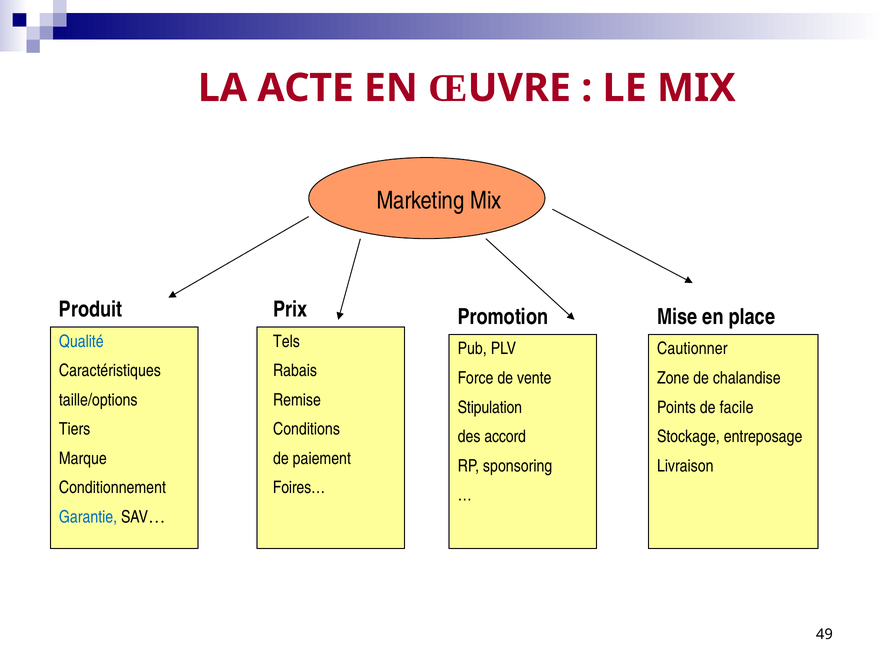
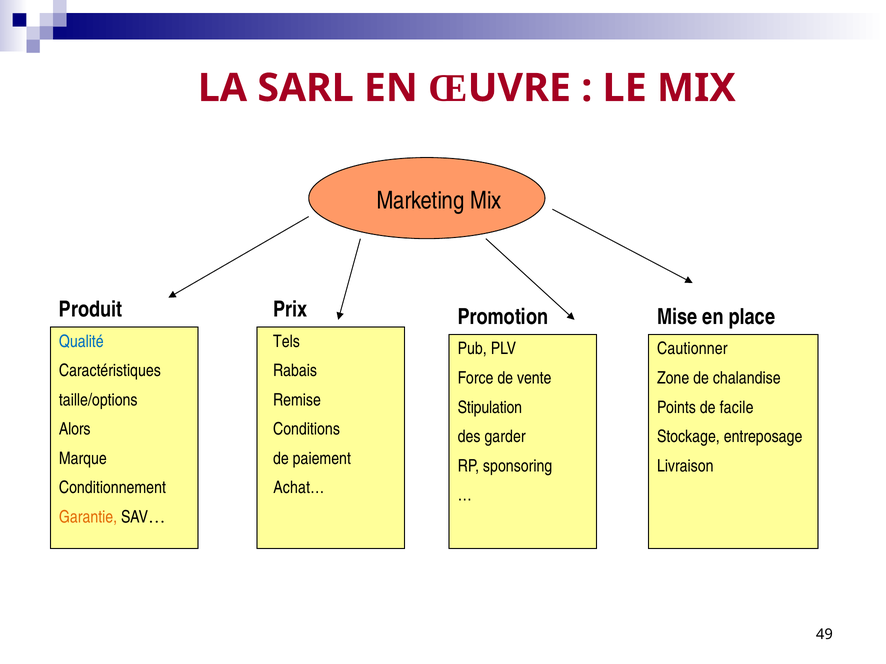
ACTE: ACTE -> SARL (306, 88)
Tiers: Tiers -> Alors (75, 430)
accord: accord -> garder (505, 437)
Foires…: Foires… -> Achat… (299, 488)
Garantie colour: blue -> orange (88, 517)
